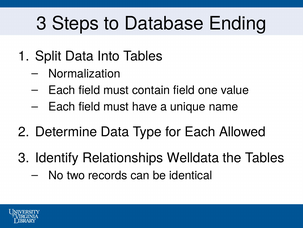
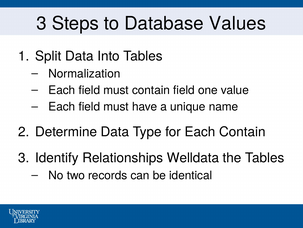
Ending: Ending -> Values (237, 24)
Each Allowed: Allowed -> Contain (242, 131)
